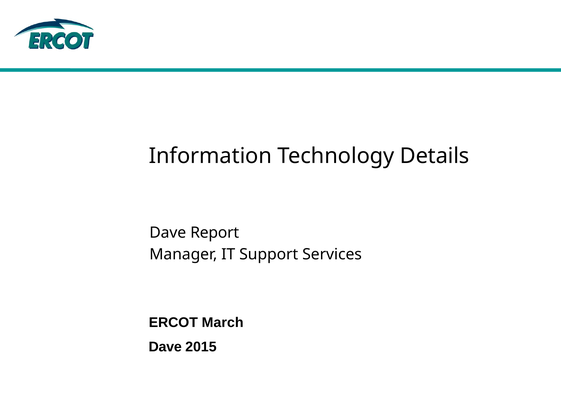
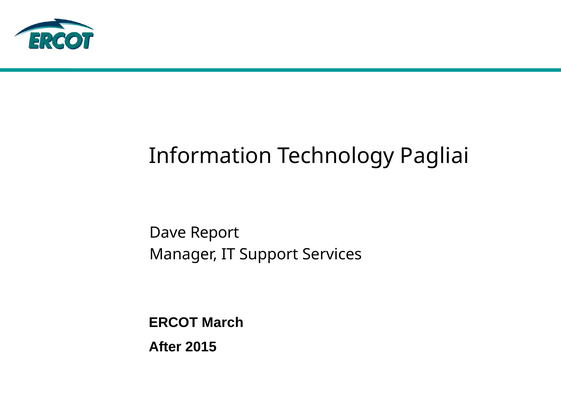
Details: Details -> Pagliai (435, 156)
Dave: Dave -> After (165, 348)
